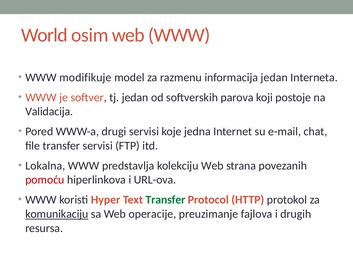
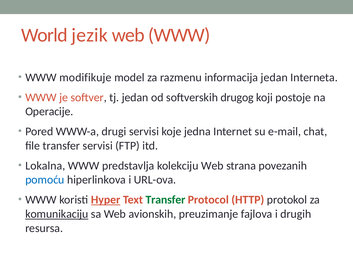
osim: osim -> jezik (90, 35)
parova: parova -> drugog (237, 97)
Validacija: Validacija -> Operacije (49, 111)
pomoću colour: red -> blue (45, 180)
Hyper underline: none -> present (106, 200)
operacije: operacije -> avionskih (152, 214)
